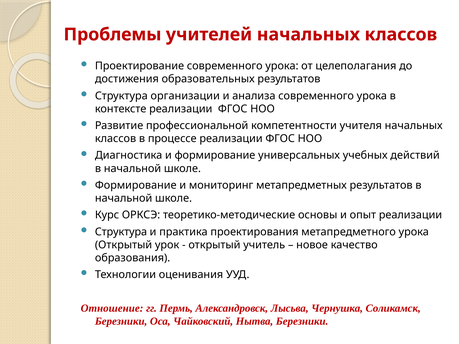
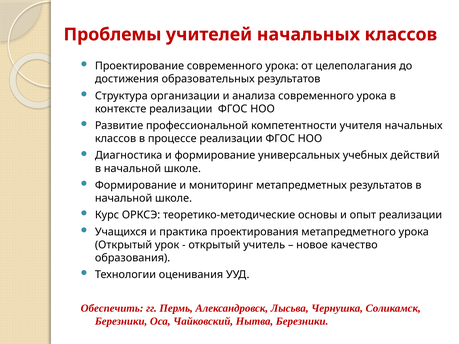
Структура: Структура -> Учащихся (121, 232)
Отношение: Отношение -> Обеспечить (112, 309)
